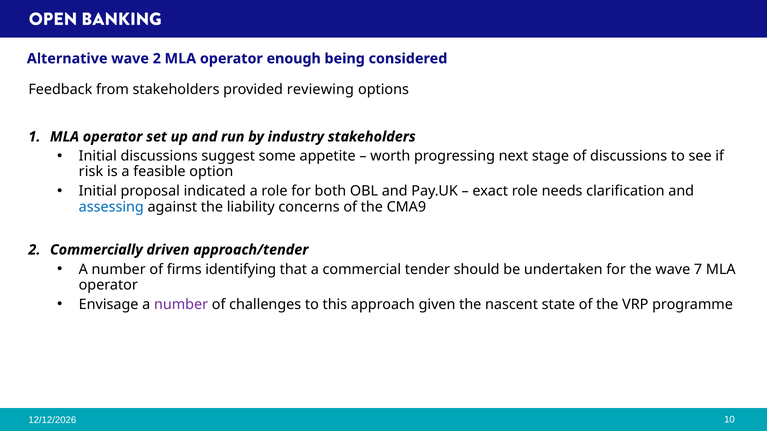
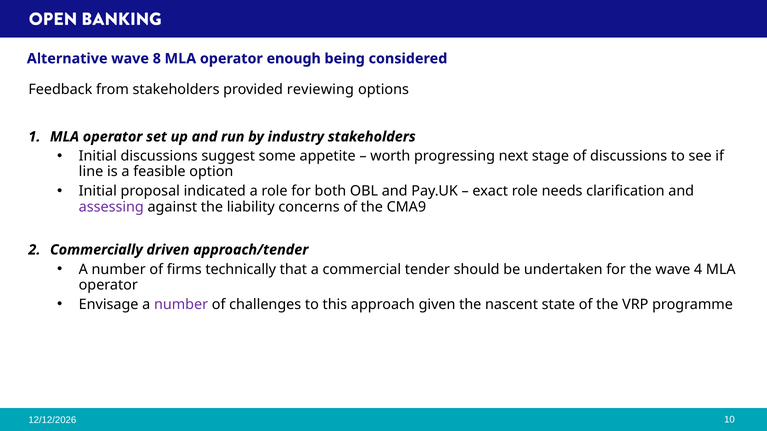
wave 2: 2 -> 8 (157, 59)
risk: risk -> line (91, 172)
assessing colour: blue -> purple (111, 207)
identifying: identifying -> technically (241, 270)
7: 7 -> 4 (698, 270)
